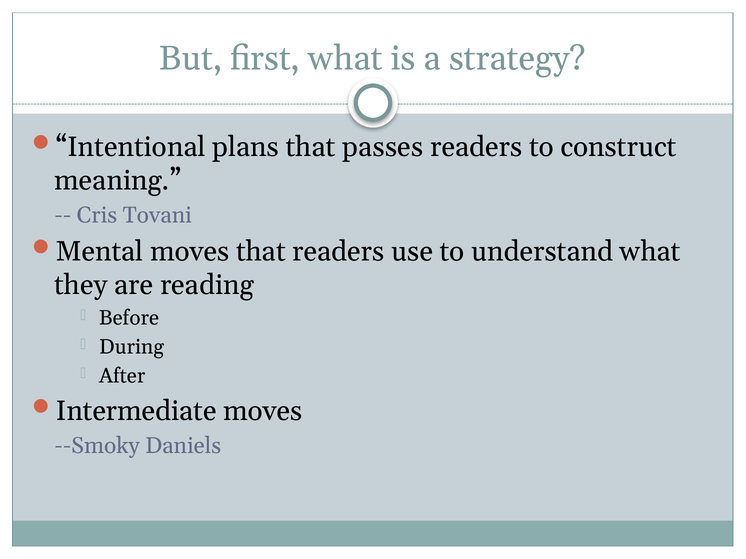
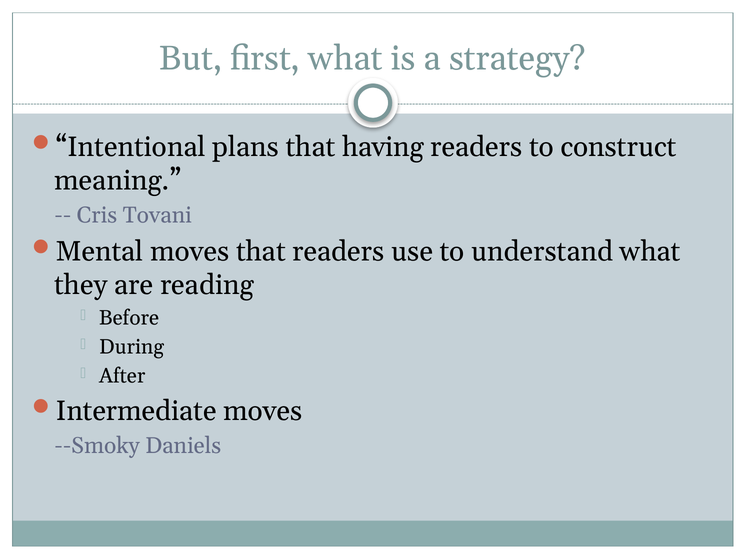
passes: passes -> having (383, 147)
